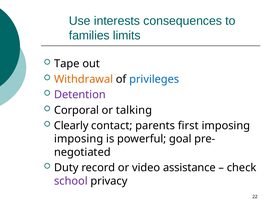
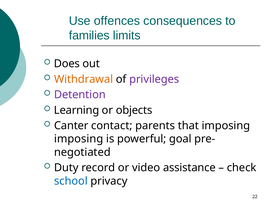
interests: interests -> offences (117, 21)
Tape: Tape -> Does (67, 64)
privileges colour: blue -> purple (154, 79)
Corporal: Corporal -> Learning (77, 110)
talking: talking -> objects (134, 110)
Clearly: Clearly -> Canter (71, 125)
first: first -> that (188, 125)
school colour: purple -> blue (71, 181)
